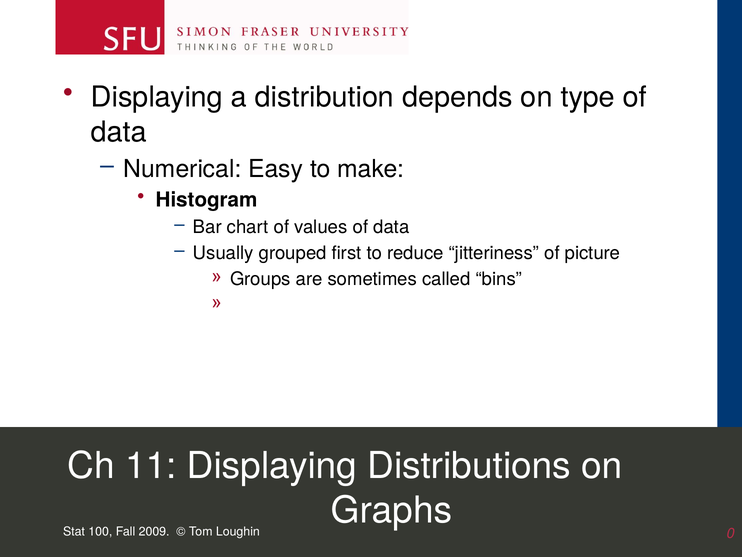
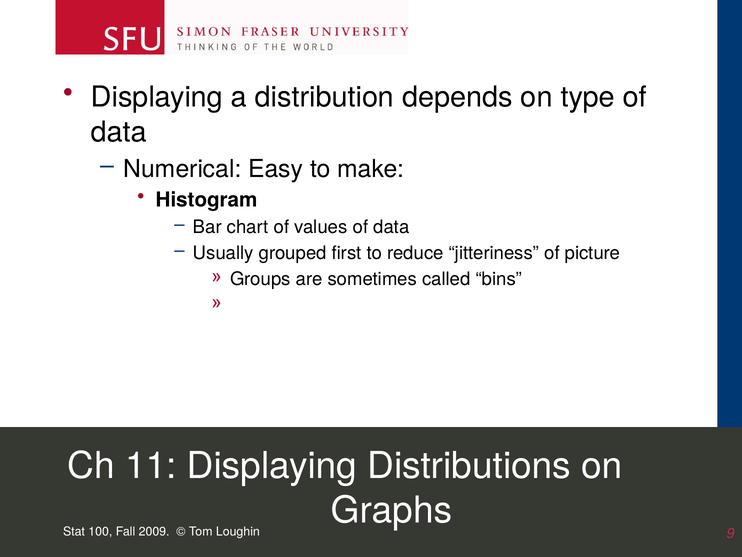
0: 0 -> 9 (731, 533)
